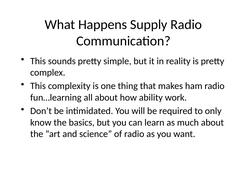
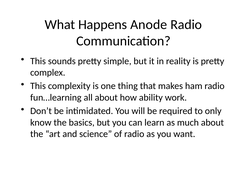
Supply: Supply -> Anode (149, 25)
